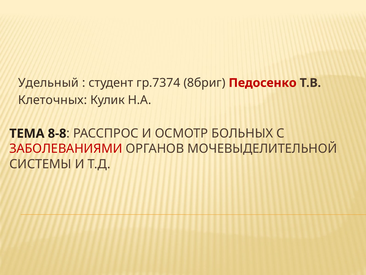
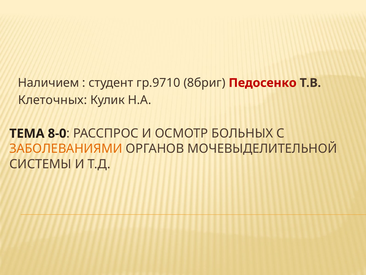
Удельный: Удельный -> Наличием (49, 83)
гр.7374: гр.7374 -> гр.9710 (158, 83)
8-8: 8-8 -> 8-0 (57, 133)
ЗАБОЛЕВАНИЯМИ colour: red -> orange (66, 149)
